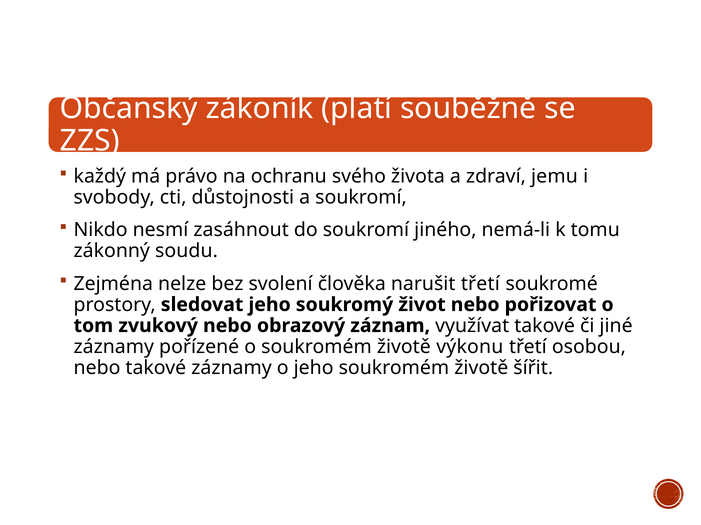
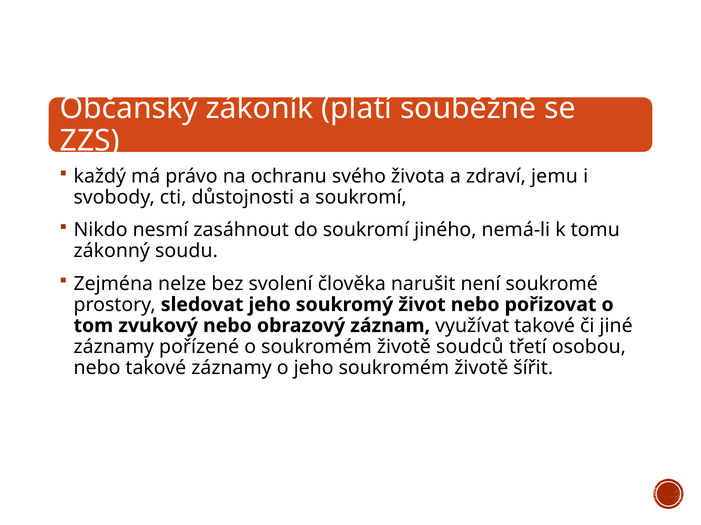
narušit třetí: třetí -> není (480, 284)
výkonu: výkonu -> soudců (470, 347)
